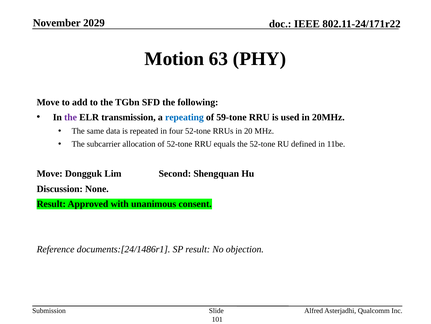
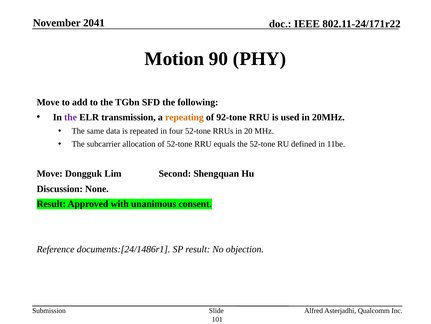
2029: 2029 -> 2041 (94, 23)
63: 63 -> 90 (219, 59)
repeating colour: blue -> orange (184, 117)
59-tone: 59-tone -> 92-tone (231, 117)
